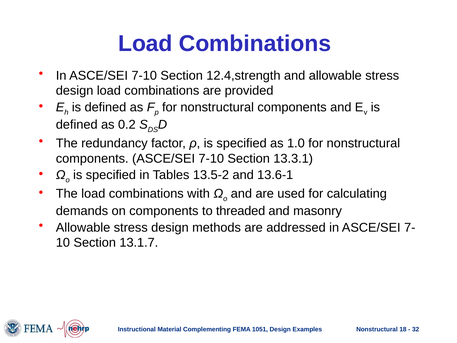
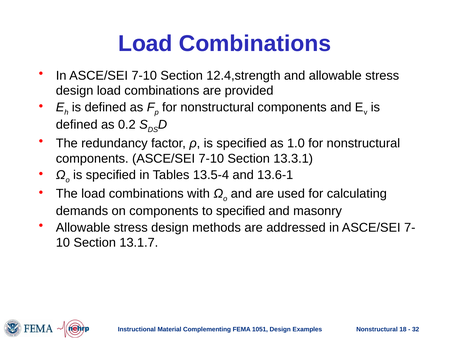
13.5-2: 13.5-2 -> 13.5-4 (211, 175)
to threaded: threaded -> specified (241, 211)
